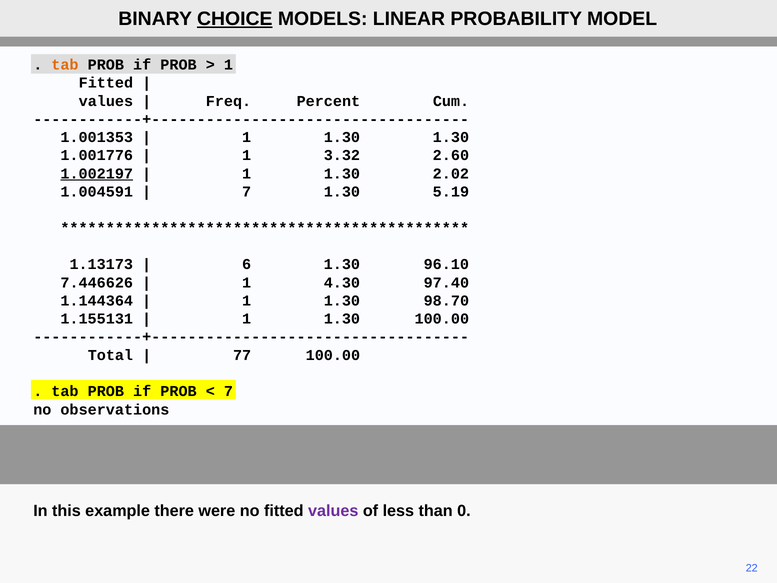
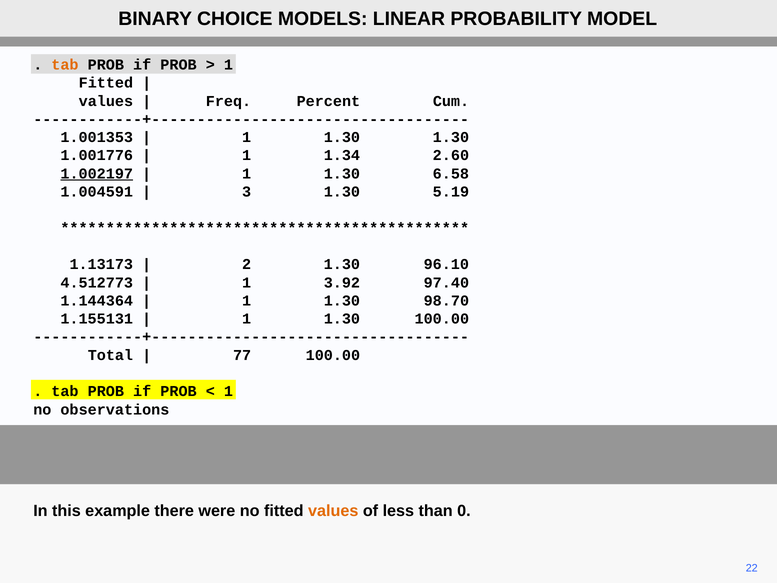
CHOICE underline: present -> none (235, 19)
3.32: 3.32 -> 1.34 (342, 155)
2.02: 2.02 -> 6.58 (451, 174)
7: 7 -> 3 (247, 192)
6: 6 -> 2 (247, 264)
7.446626: 7.446626 -> 4.512773 (97, 282)
4.30: 4.30 -> 3.92 (342, 282)
7: 7 -> 1 (228, 391)
values colour: purple -> orange (333, 511)
